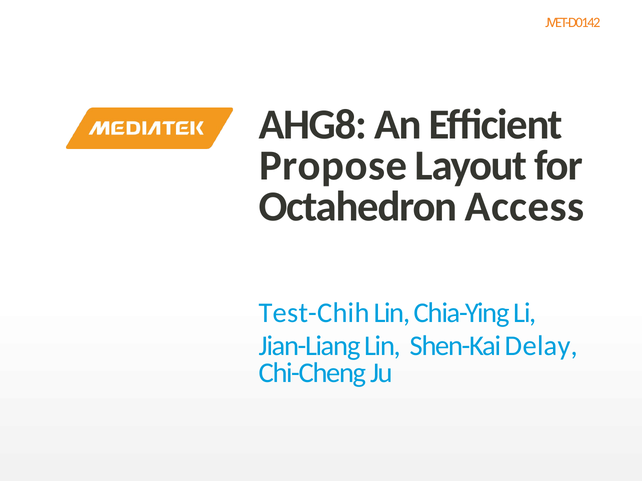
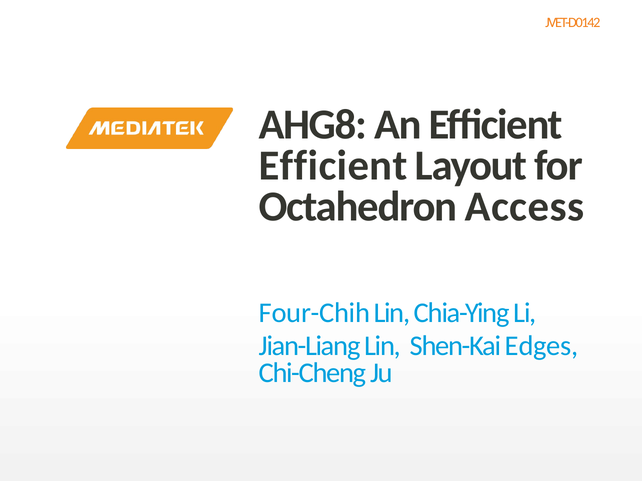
Propose: Propose -> Efficient (333, 166)
Test-Chih: Test-Chih -> Four-Chih (314, 313)
Delay: Delay -> Edges (542, 346)
